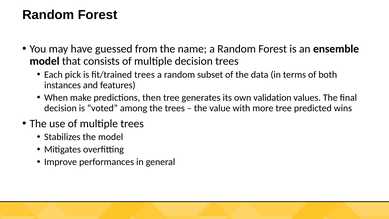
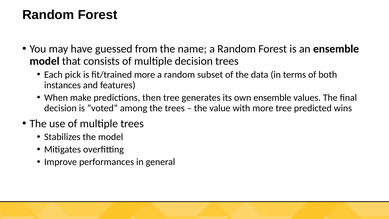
fit/trained trees: trees -> more (145, 74)
own validation: validation -> ensemble (272, 97)
